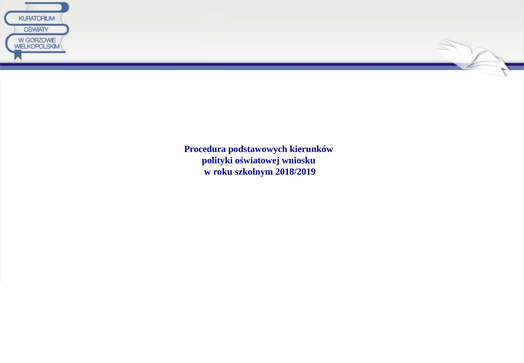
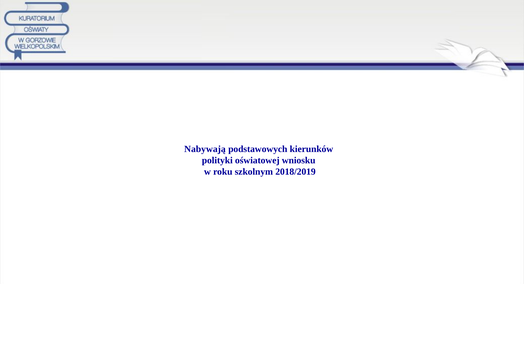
Procedura: Procedura -> Nabywają (205, 149)
